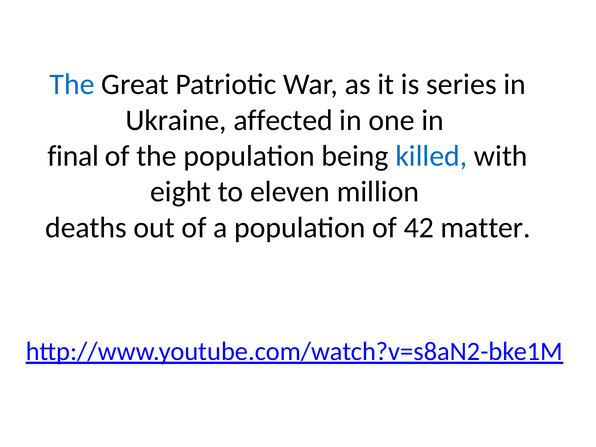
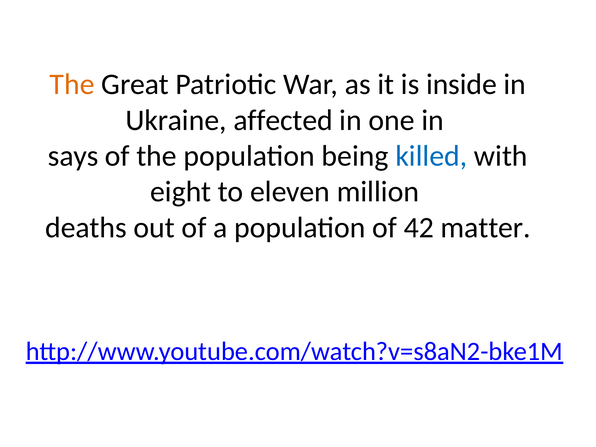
The colour: blue -> orange (72, 84)
series: series -> inside (461, 84)
final: final -> says (73, 156)
